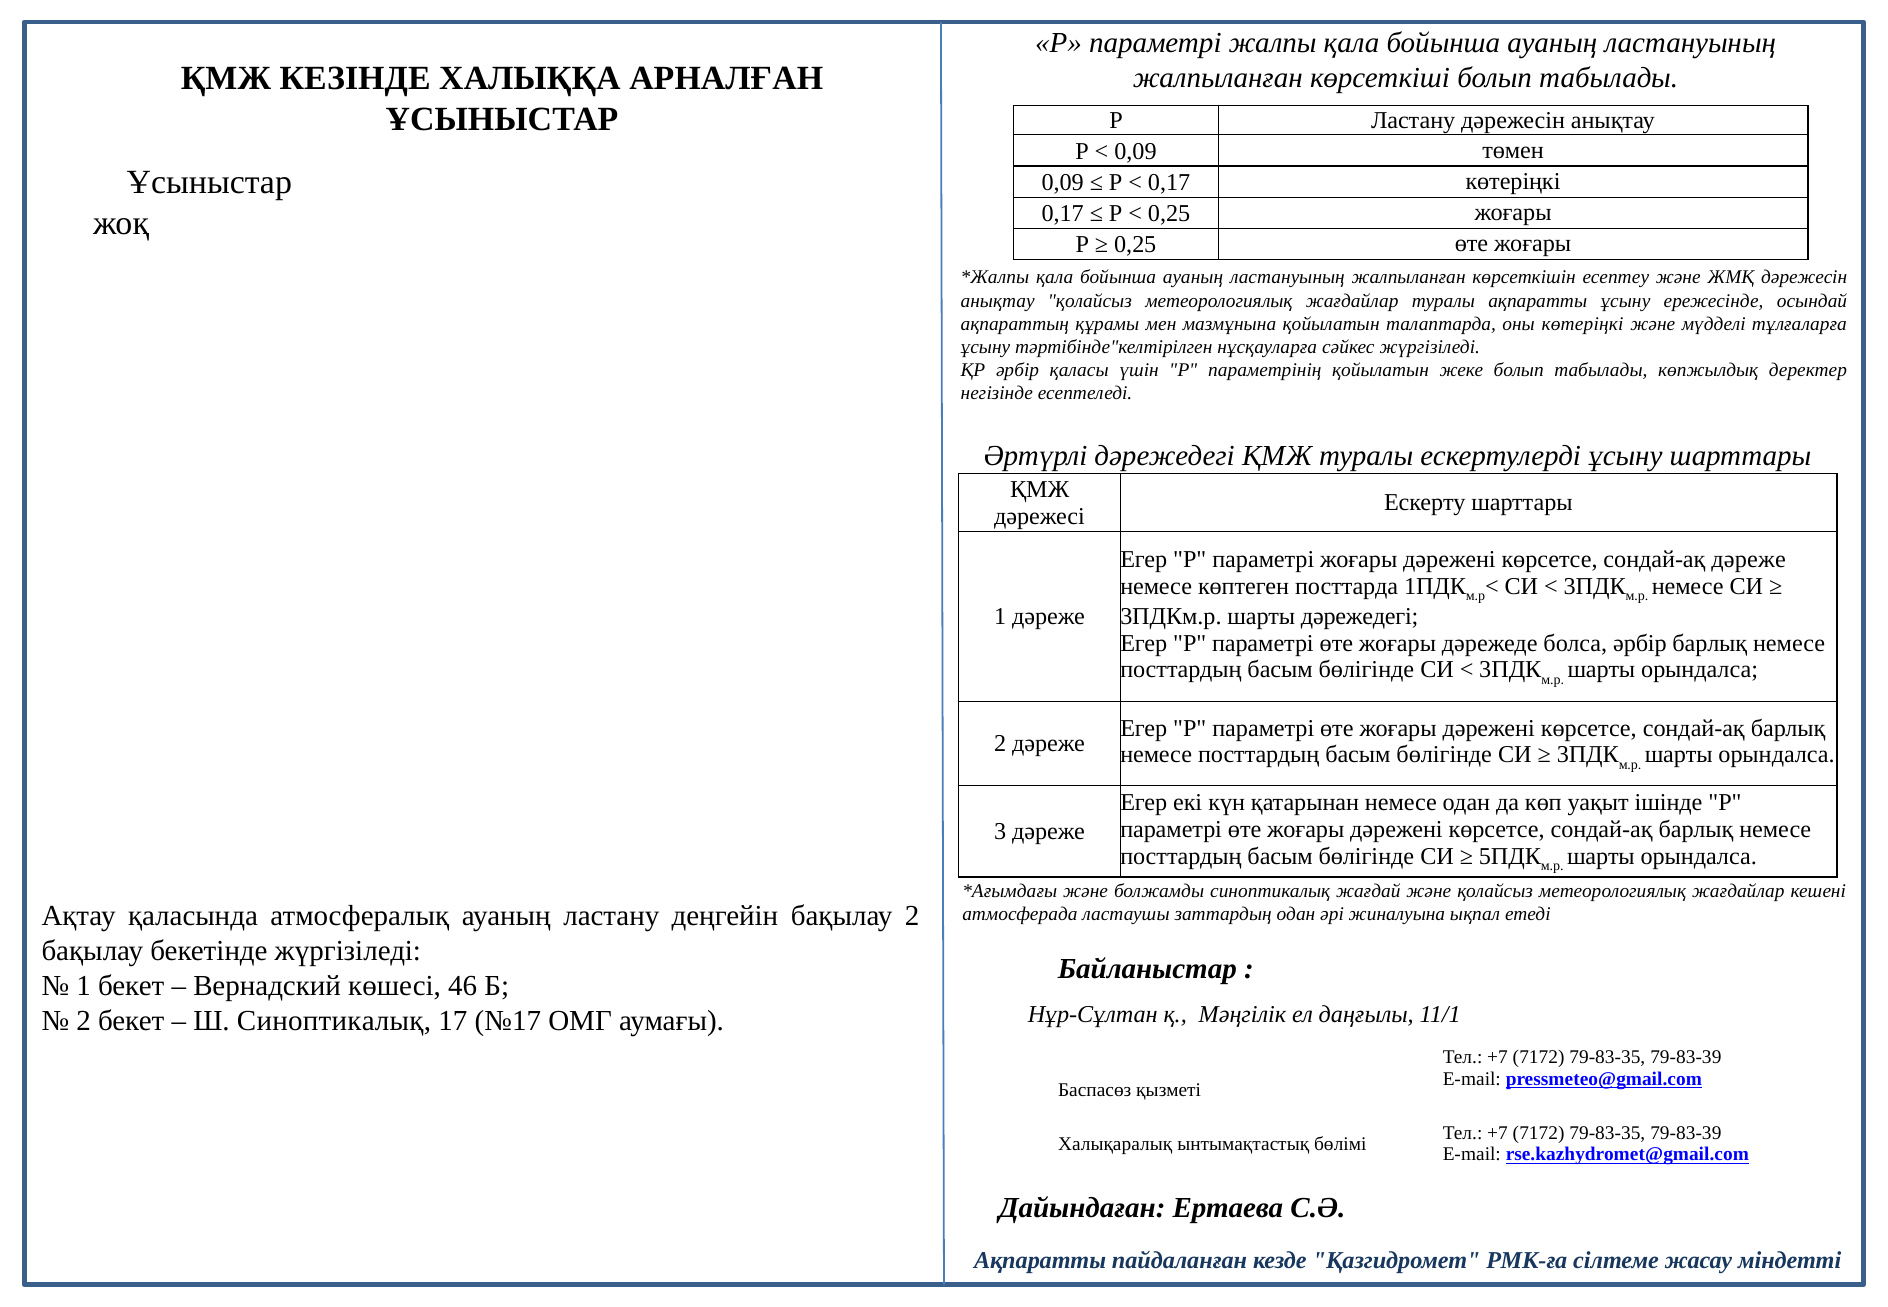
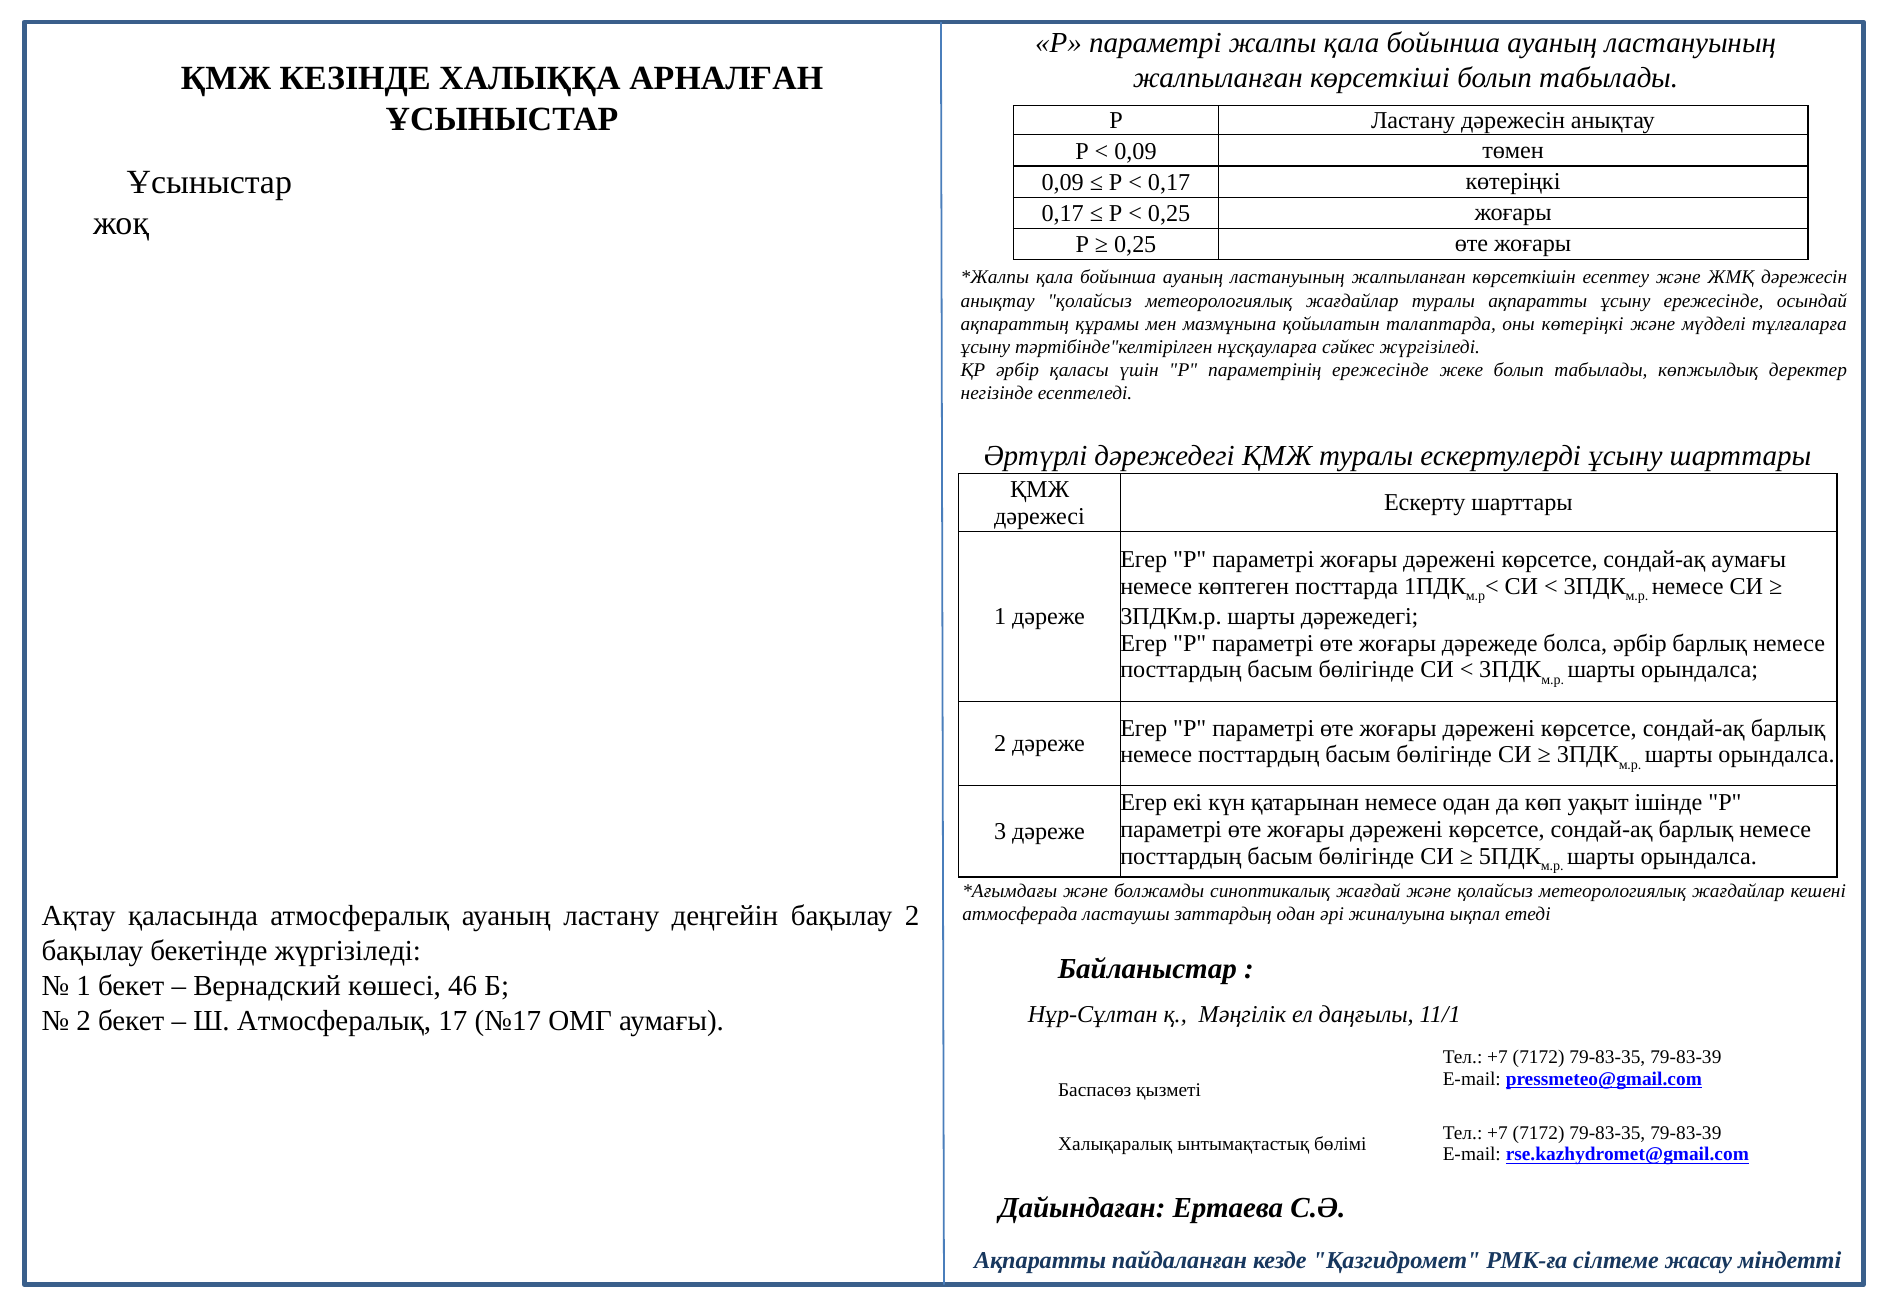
параметрінің қойылатын: қойылатын -> ережесінде (1380, 370)
сондай-ақ дәреже: дәреже -> аумағы (1749, 559)
Ш Синоптикалық: Синоптикалық -> Атмосфералық (334, 1021)
